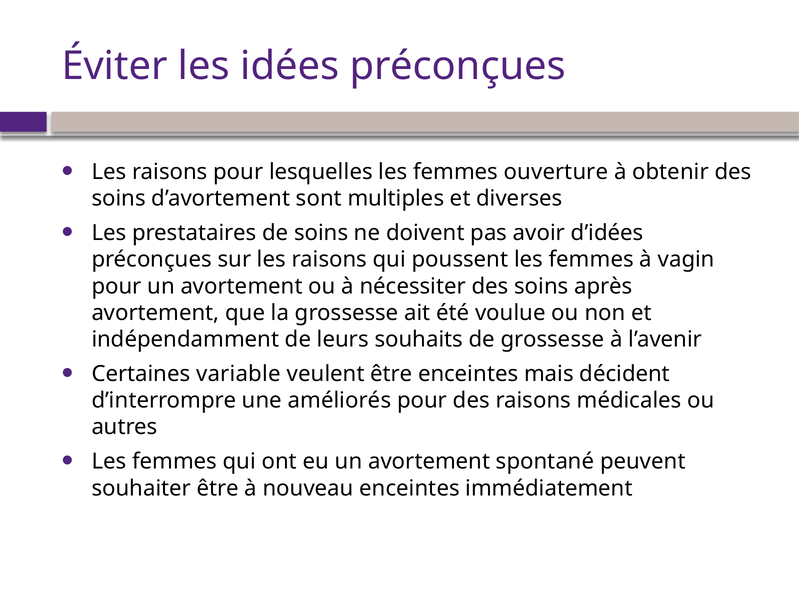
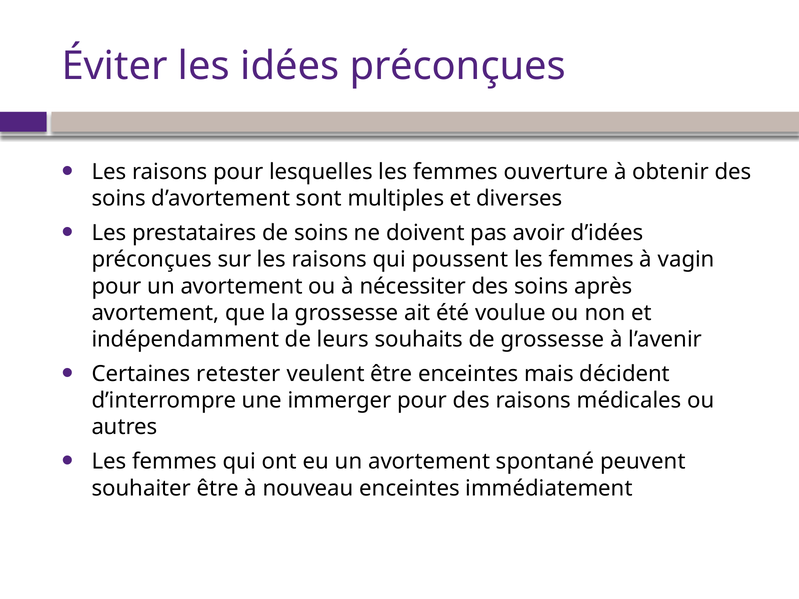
variable: variable -> retester (239, 374)
améliorés: améliorés -> immerger (340, 401)
